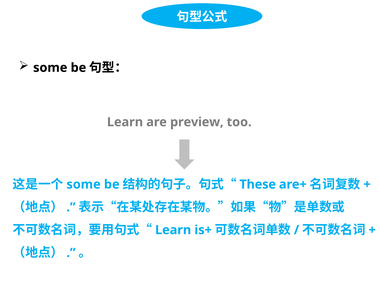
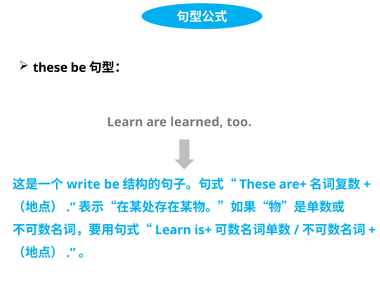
some: some -> these (50, 68)
preview: preview -> learned (197, 122)
some: some -> write (83, 184)
